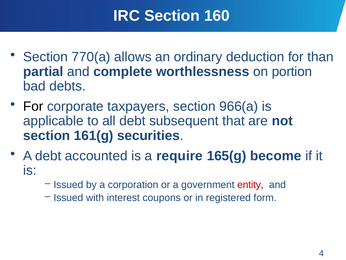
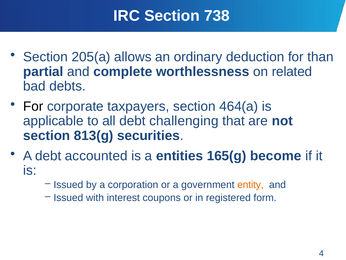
160: 160 -> 738 (217, 16)
770(a: 770(a -> 205(a (91, 57)
portion: portion -> related (292, 71)
966(a: 966(a -> 464(a (239, 106)
subsequent: subsequent -> challenging (184, 121)
161(g: 161(g -> 813(g (94, 135)
require: require -> entities (180, 156)
entity colour: red -> orange (250, 185)
